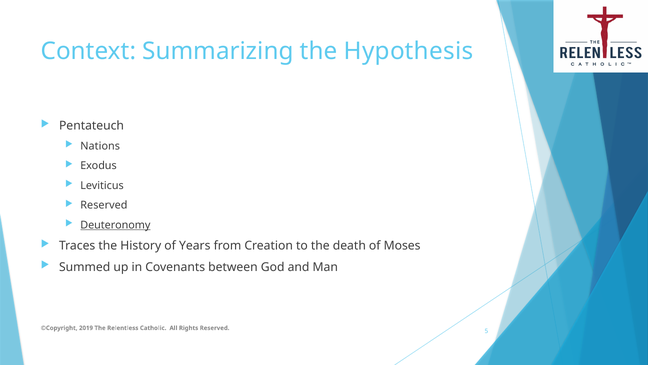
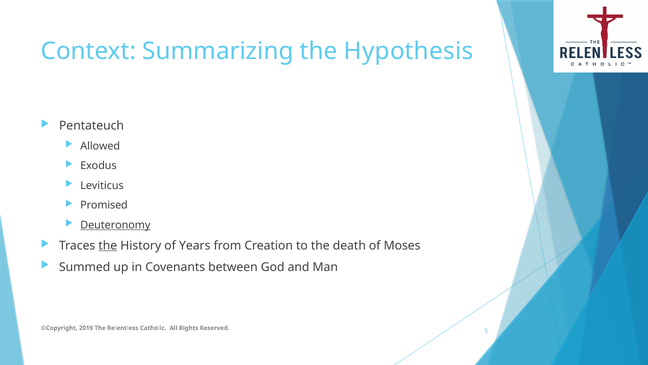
Nations: Nations -> Allowed (100, 146)
Reserved: Reserved -> Promised (104, 205)
the underline: none -> present (108, 245)
